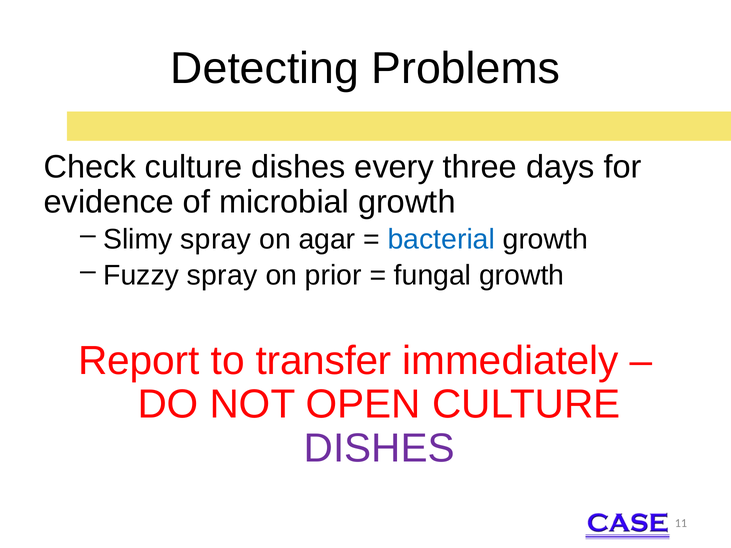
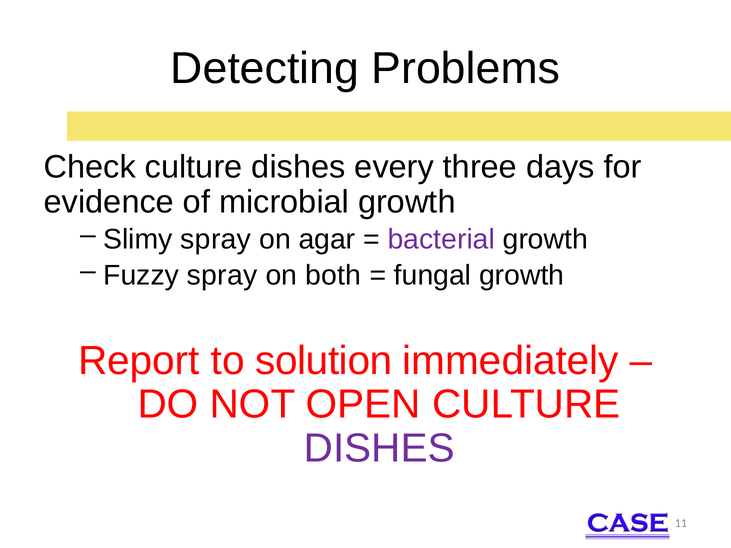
bacterial colour: blue -> purple (441, 240)
prior: prior -> both (333, 275)
transfer: transfer -> solution (324, 361)
